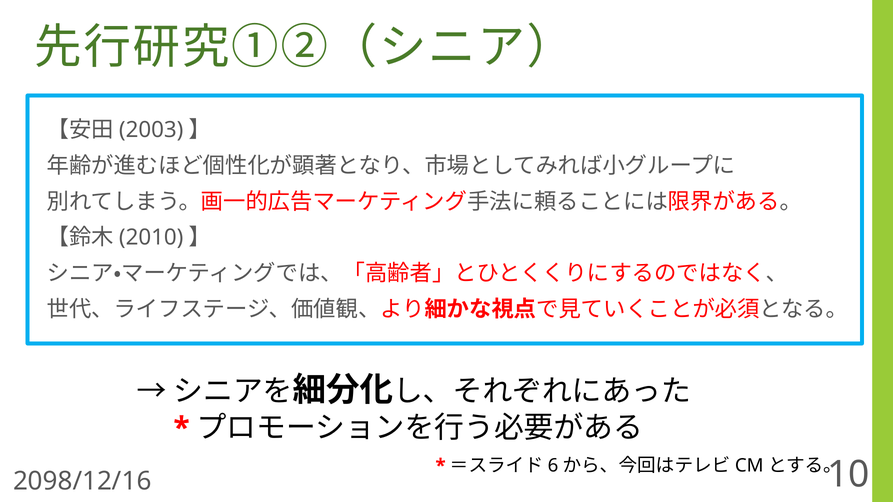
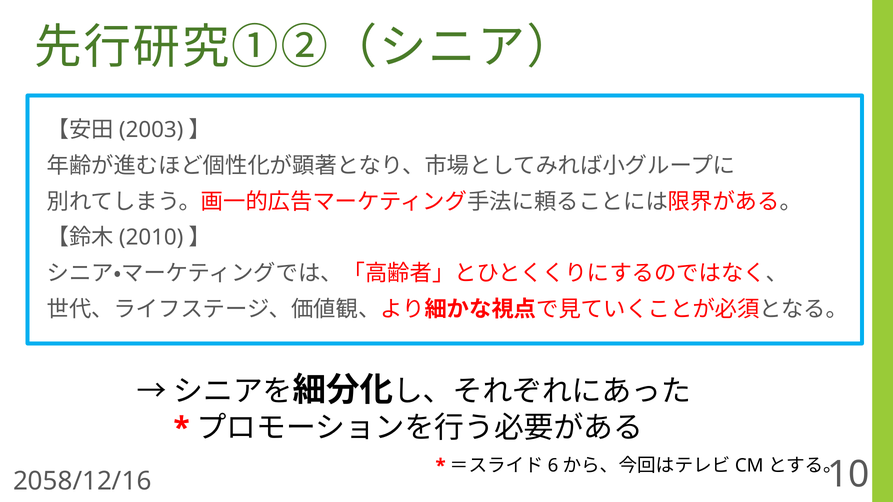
2098/12/16: 2098/12/16 -> 2058/12/16 (82, 481)
